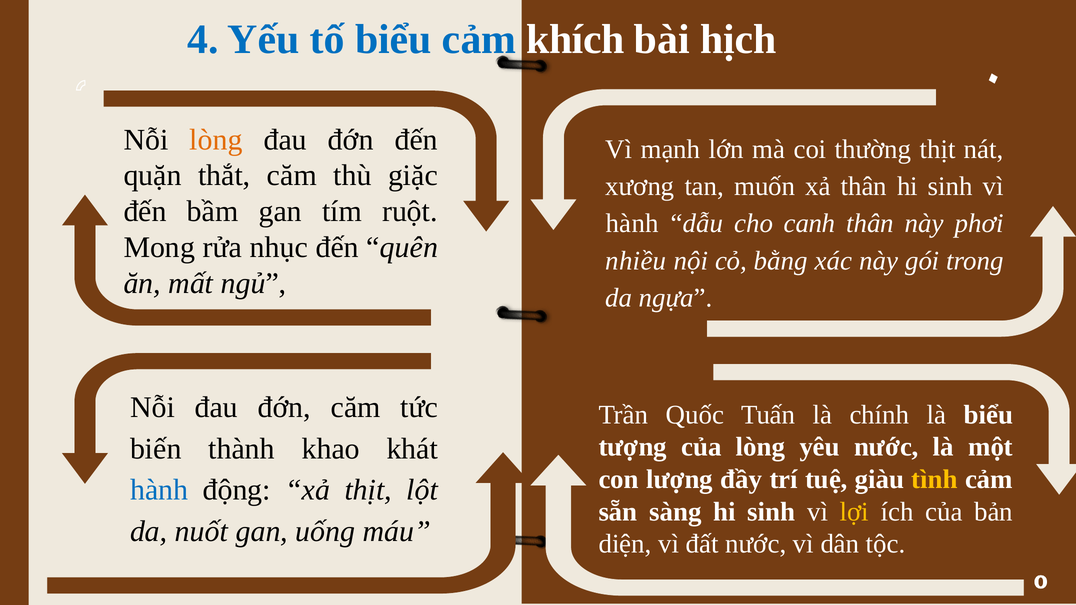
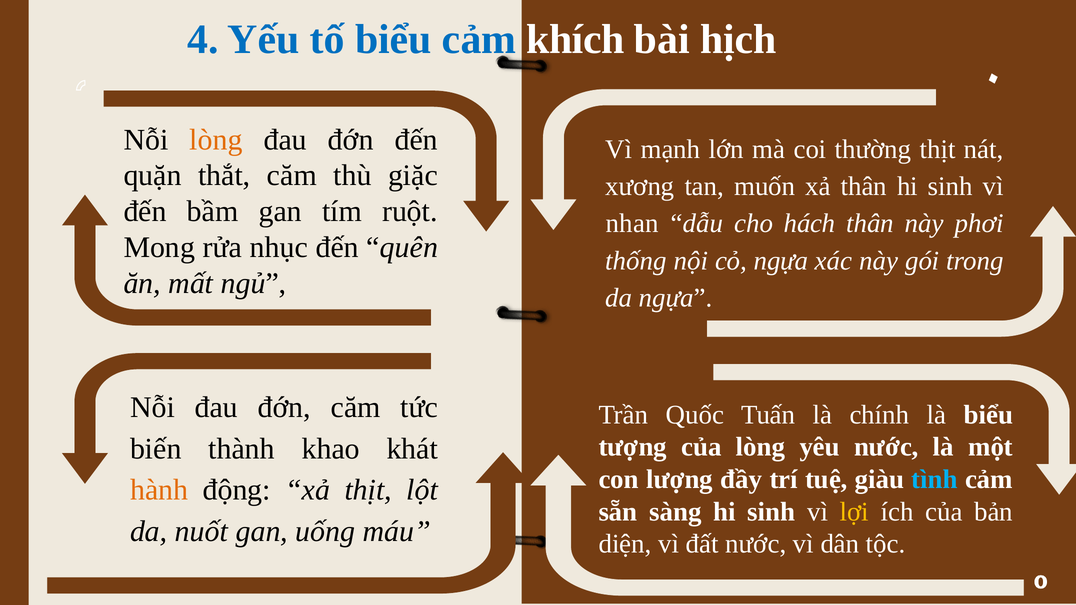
hành: hành -> nhan (632, 224)
canh: canh -> hách (810, 224)
nhiều: nhiều -> thống (636, 261)
cỏ bằng: bằng -> ngựa (781, 261)
tình colour: yellow -> light blue (935, 480)
hành colour: blue -> orange (159, 490)
